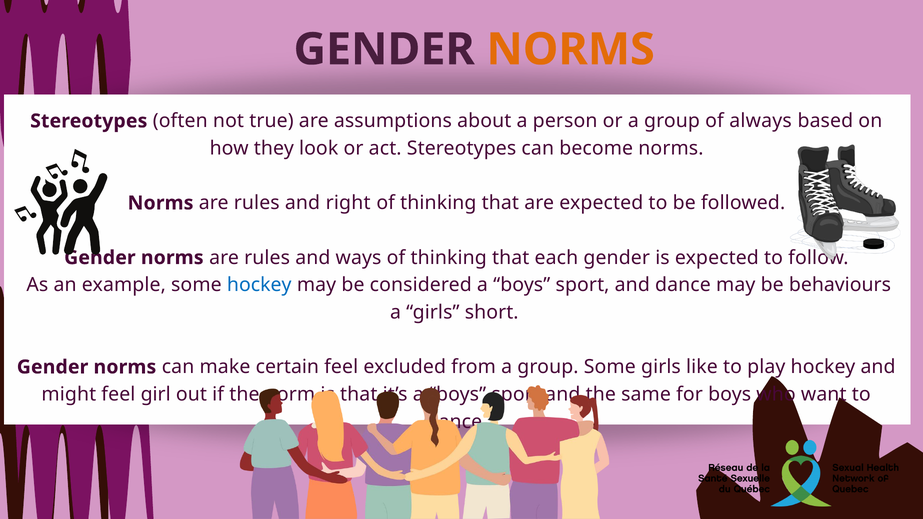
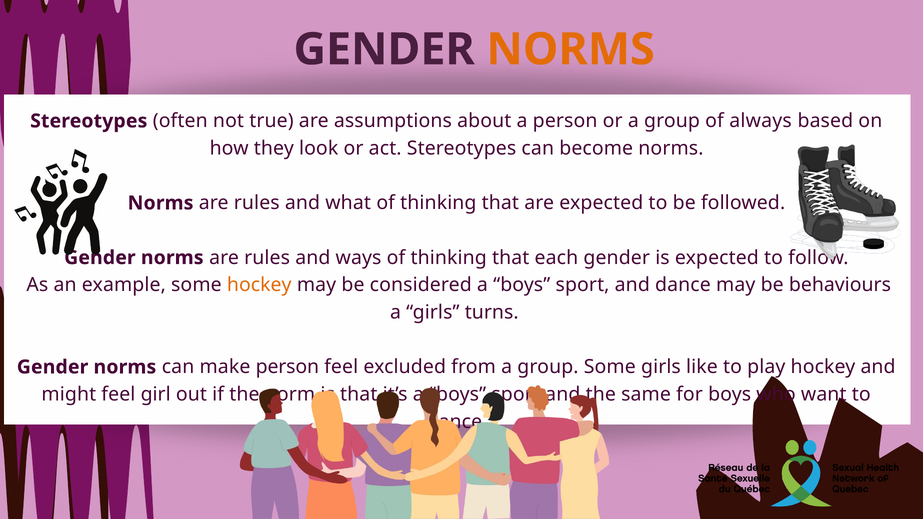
right: right -> what (348, 203)
hockey colour: blue -> orange (259, 285)
short: short -> turns (492, 312)
make certain: certain -> person (287, 367)
